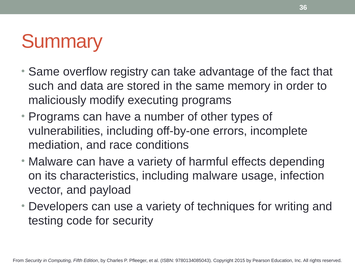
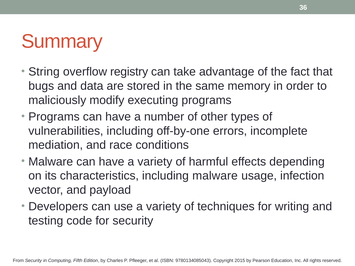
Same: Same -> String (44, 72)
such: such -> bugs (41, 86)
